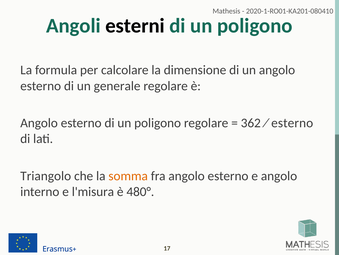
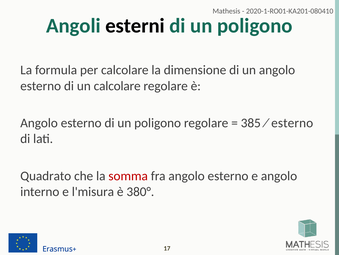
un generale: generale -> calcolare (117, 86)
362: 362 -> 385 (251, 123)
Triangolo: Triangolo -> Quadrato (46, 175)
somma colour: orange -> red (128, 175)
480°: 480° -> 380° (140, 191)
